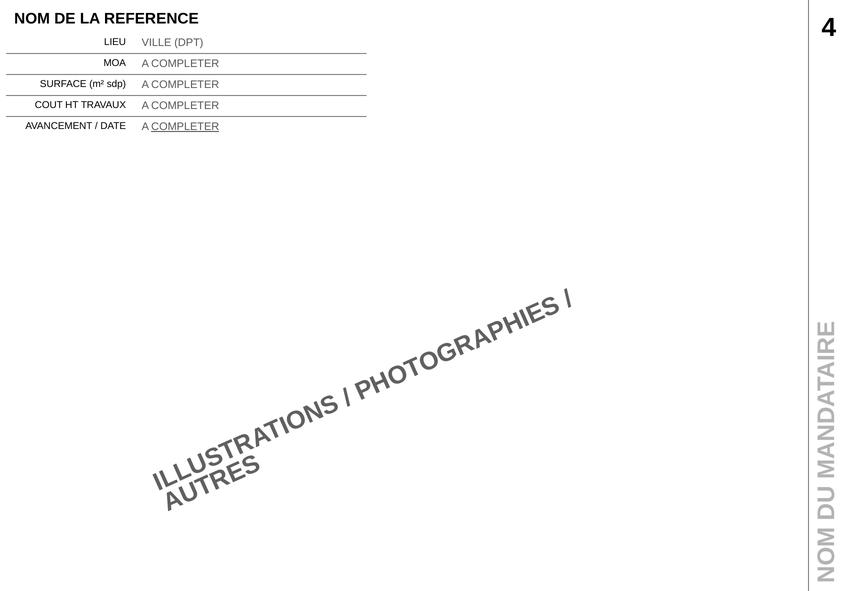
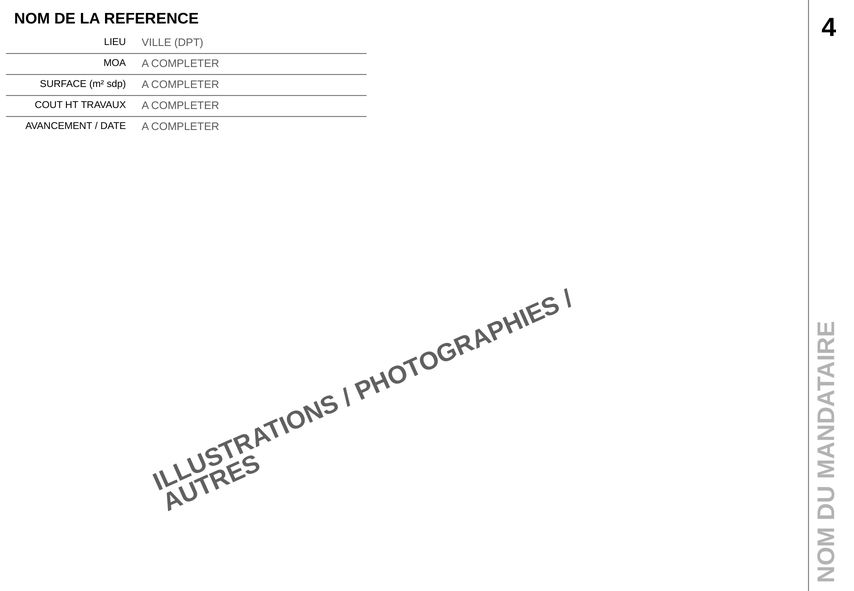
COMPLETER underline: present -> none (185, 127)
